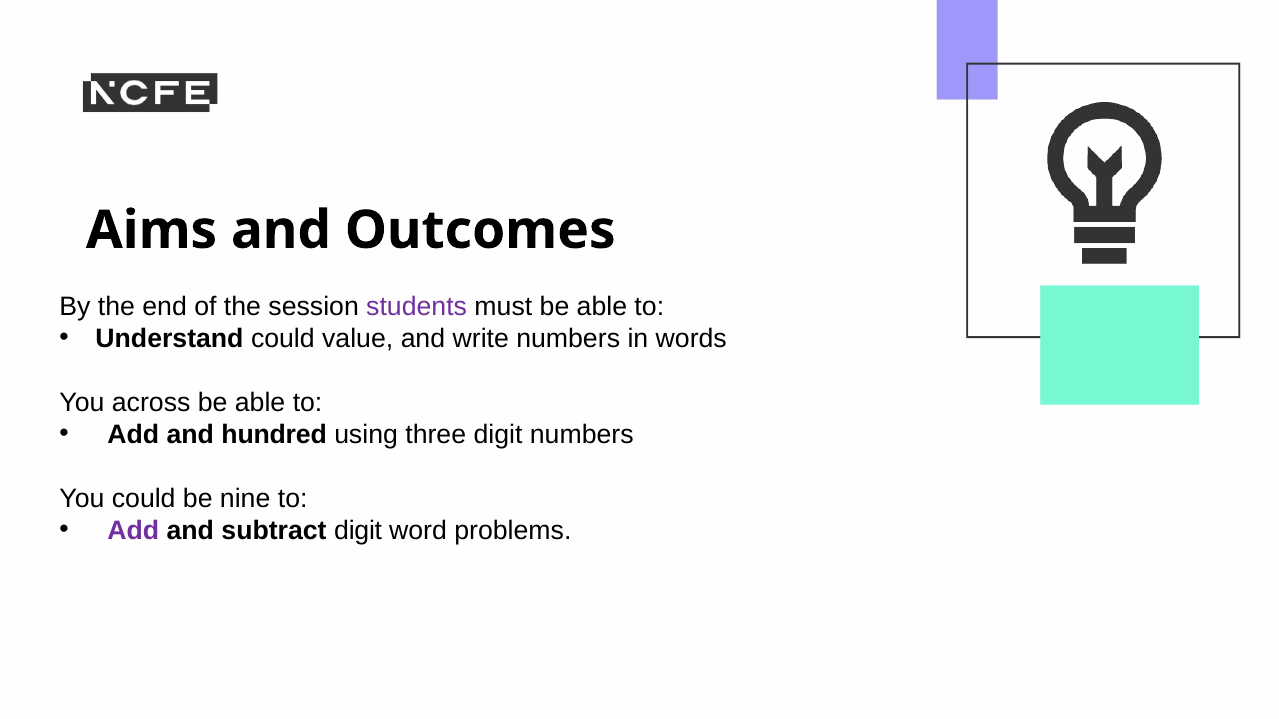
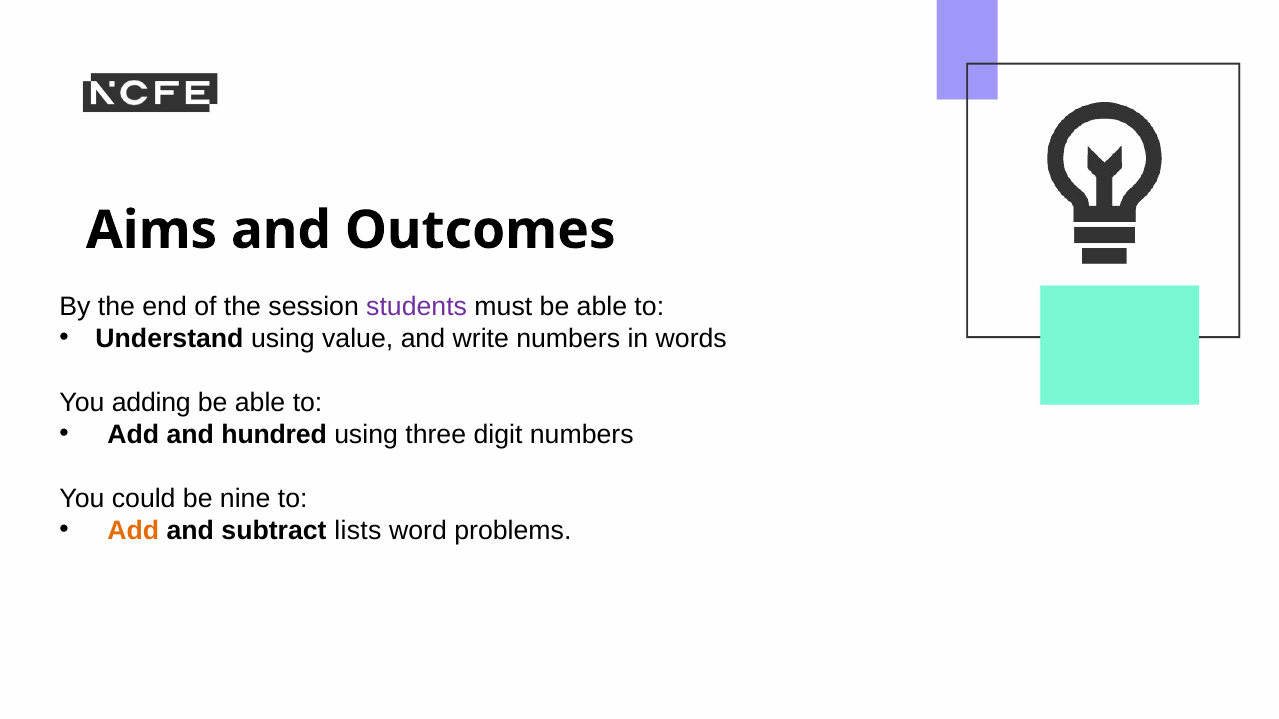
Understand could: could -> using (283, 339)
across: across -> adding (151, 403)
Add colour: purple -> orange (133, 531)
subtract digit: digit -> lists (358, 531)
